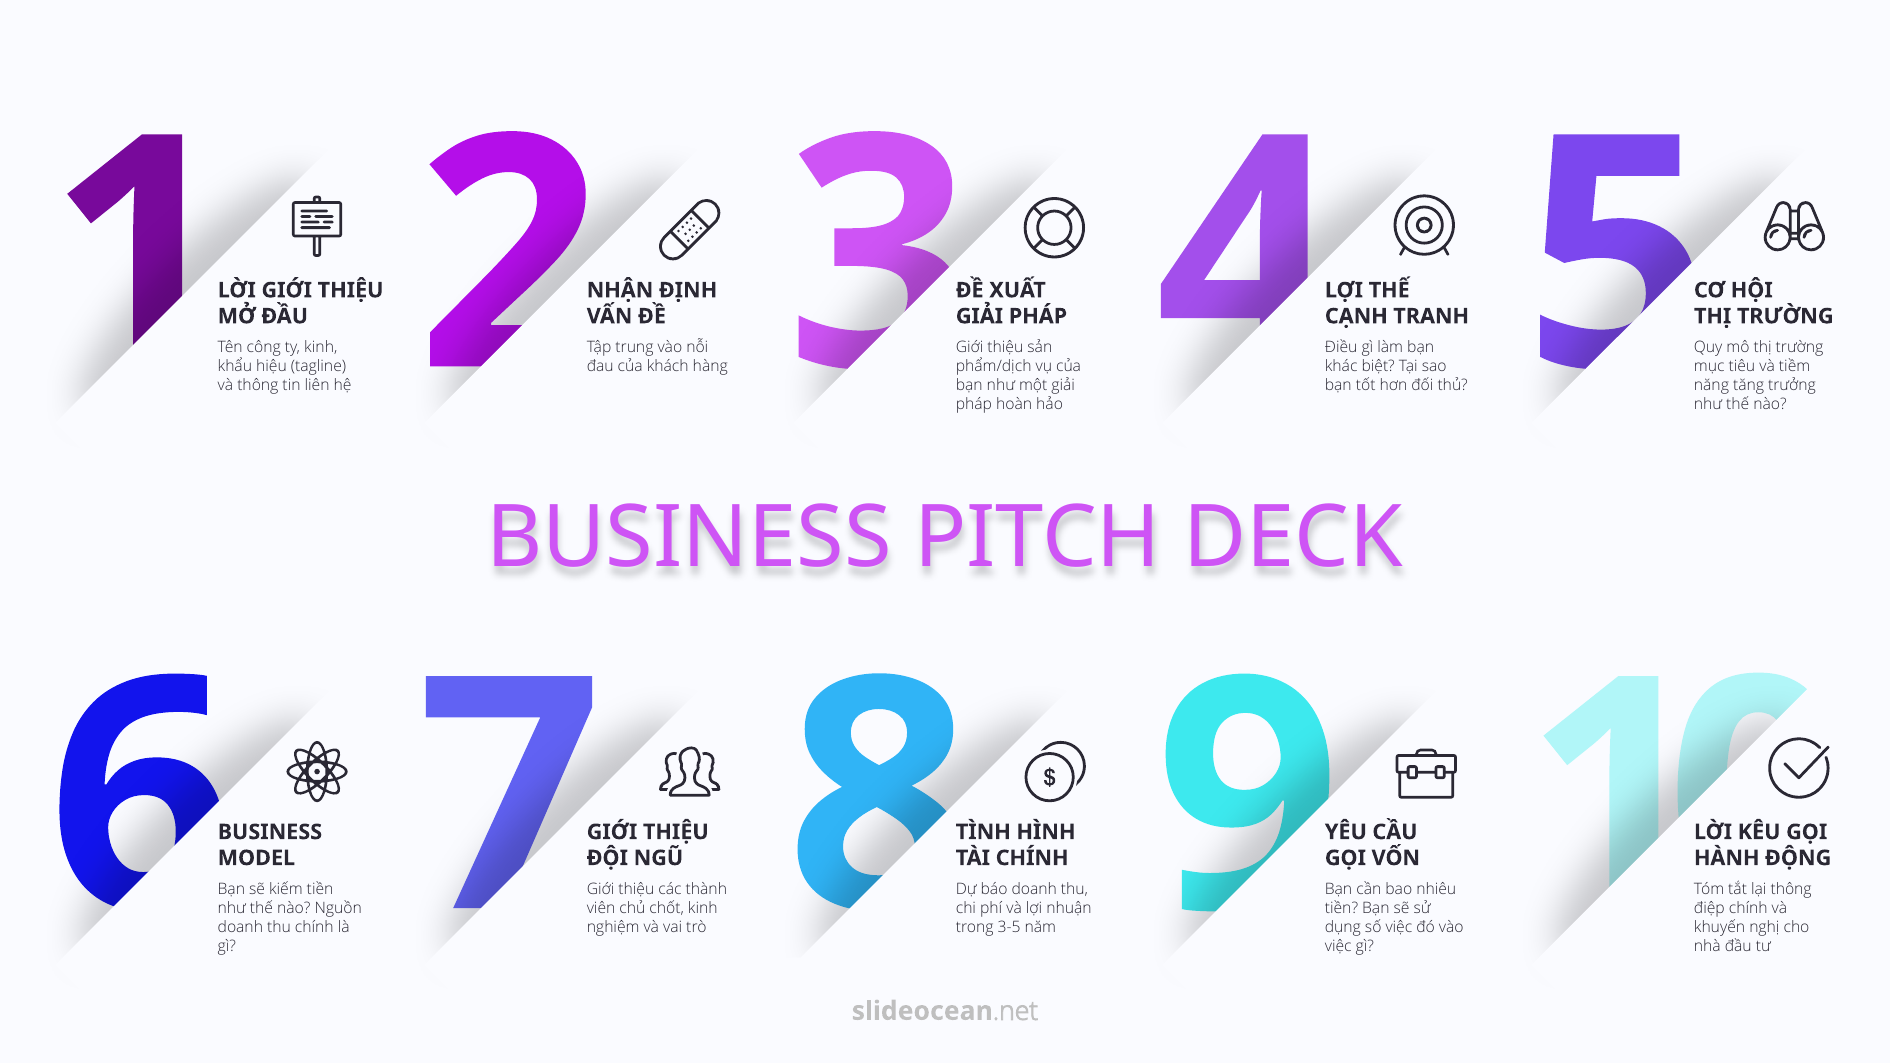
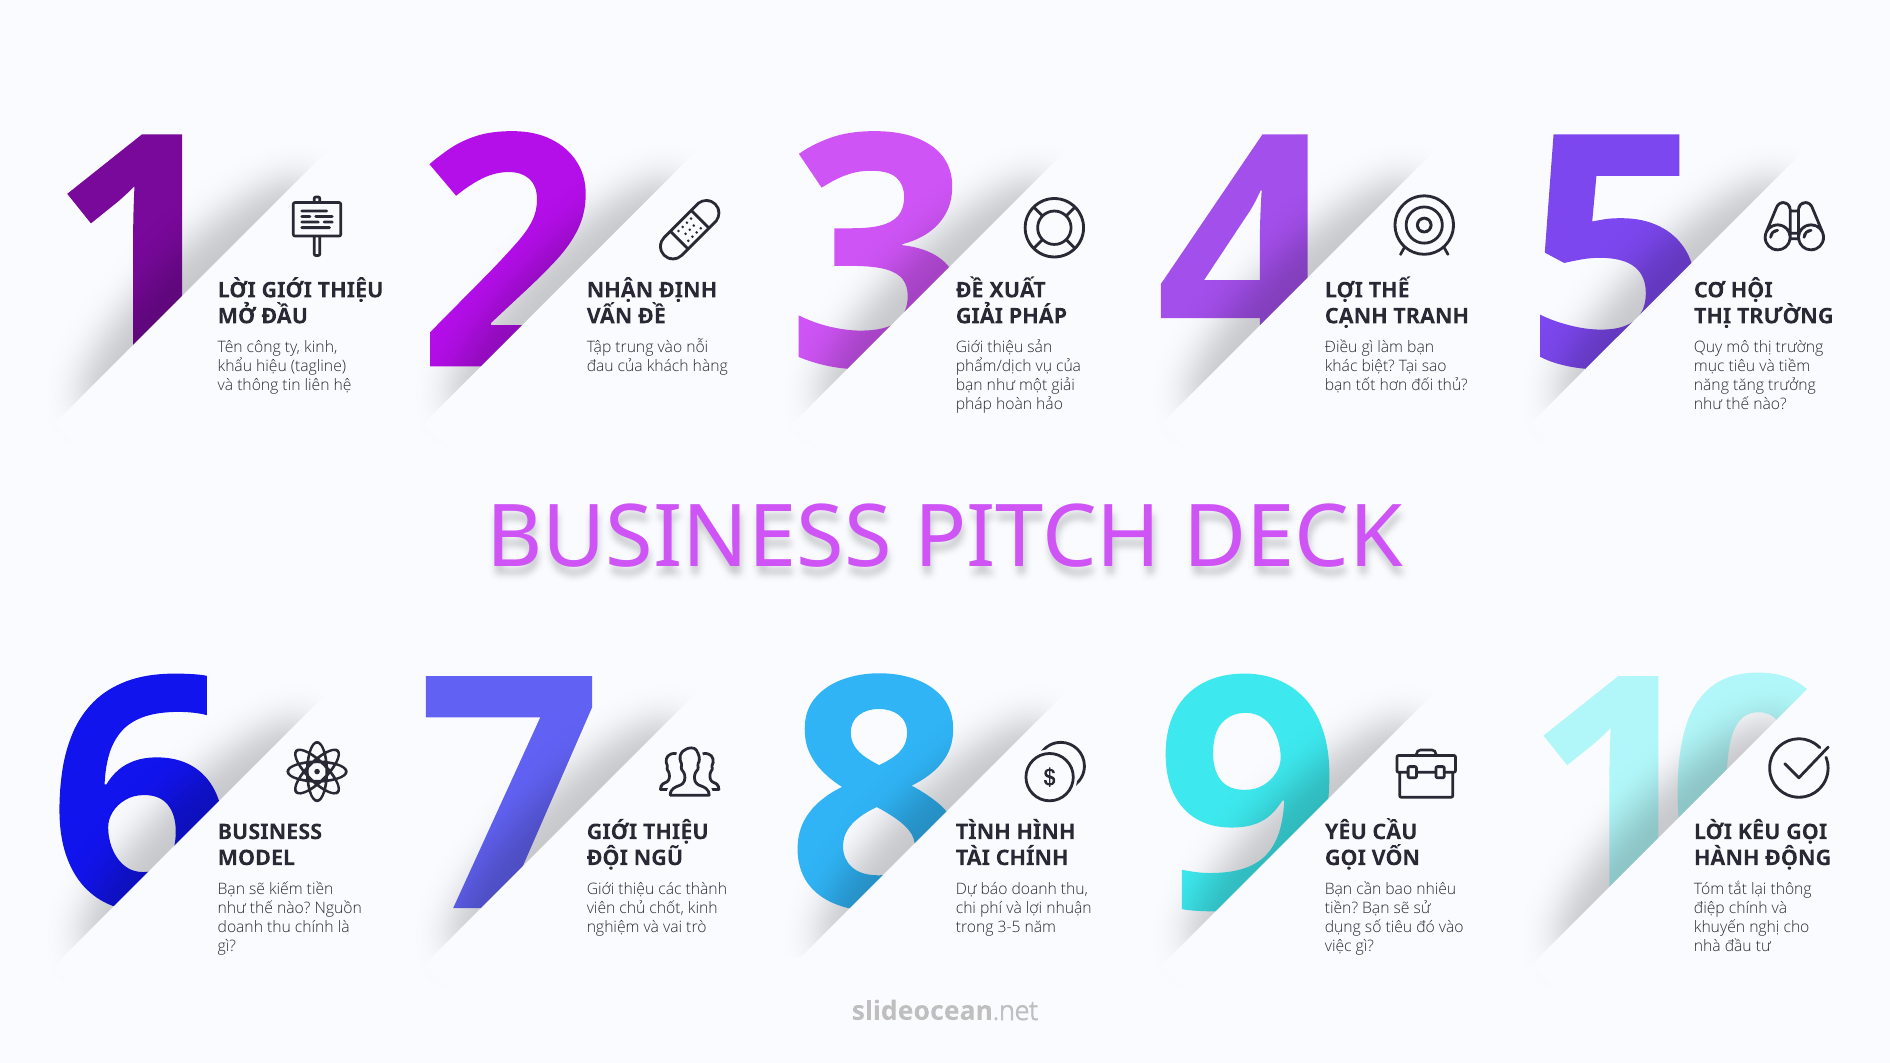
số việc: việc -> tiêu (1399, 927)
